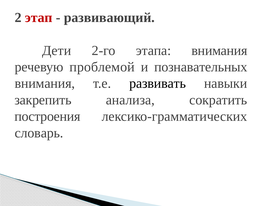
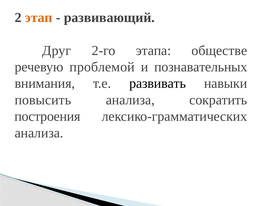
этап colour: red -> orange (39, 18)
Дети: Дети -> Друг (57, 51)
этапа внимания: внимания -> обществе (219, 51)
закрепить: закрепить -> повысить (43, 100)
словарь: словарь -> анализа (39, 133)
